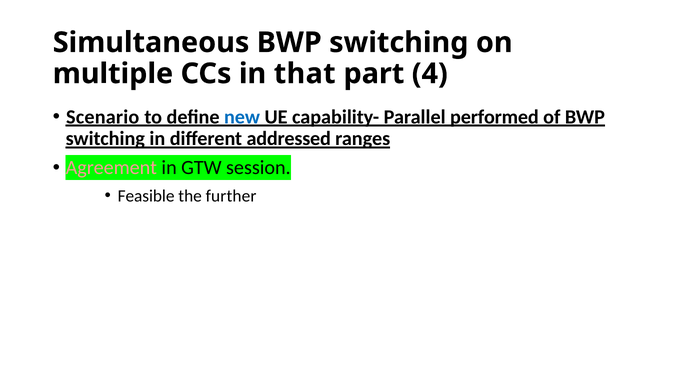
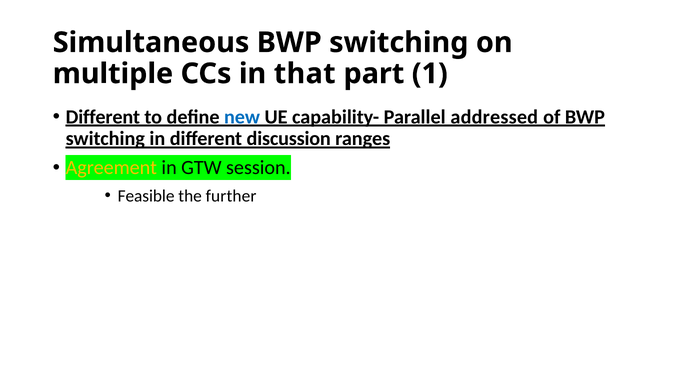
4: 4 -> 1 (430, 74)
Scenario: Scenario -> Different (103, 117)
performed: performed -> addressed (494, 117)
addressed: addressed -> discussion (289, 139)
Agreement colour: pink -> yellow (111, 168)
